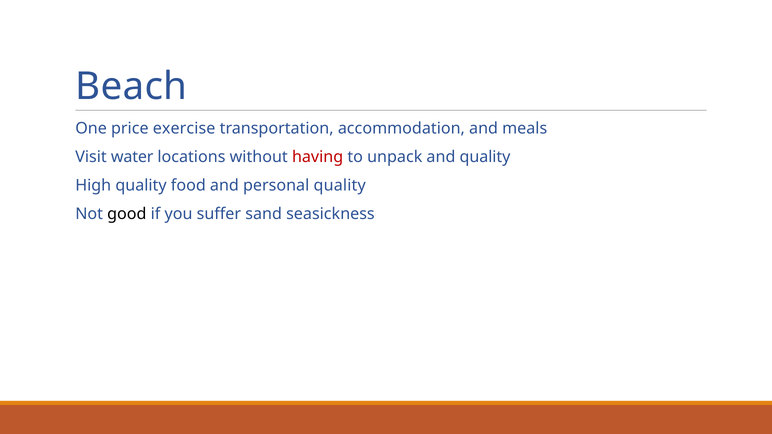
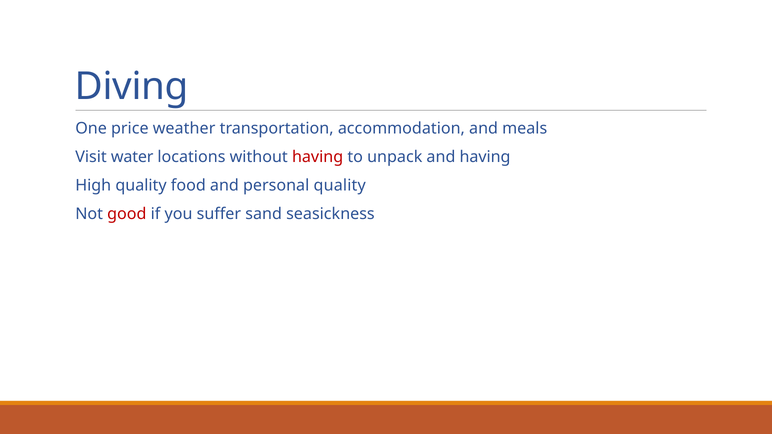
Beach: Beach -> Diving (132, 86)
exercise: exercise -> weather (184, 128)
and quality: quality -> having (485, 157)
good colour: black -> red (127, 214)
